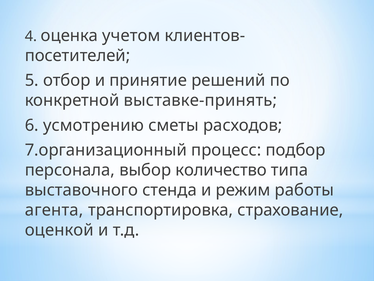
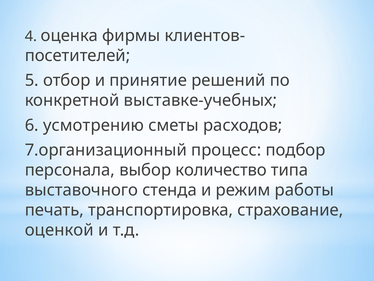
учетом: учетом -> фирмы (131, 35)
выставке-принять: выставке-принять -> выставке-учебных (200, 100)
агента: агента -> печать (54, 210)
